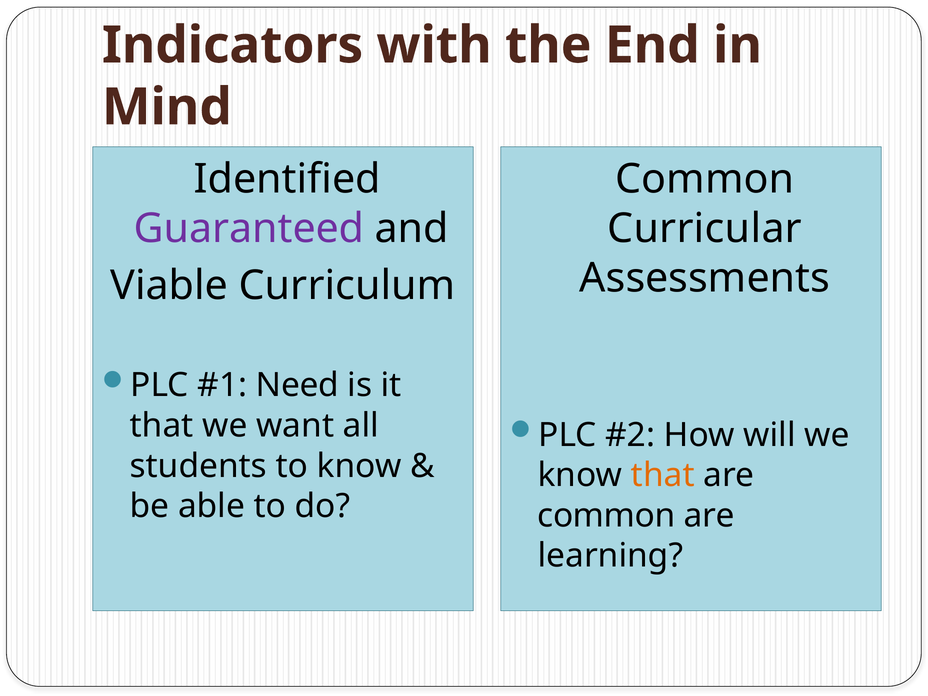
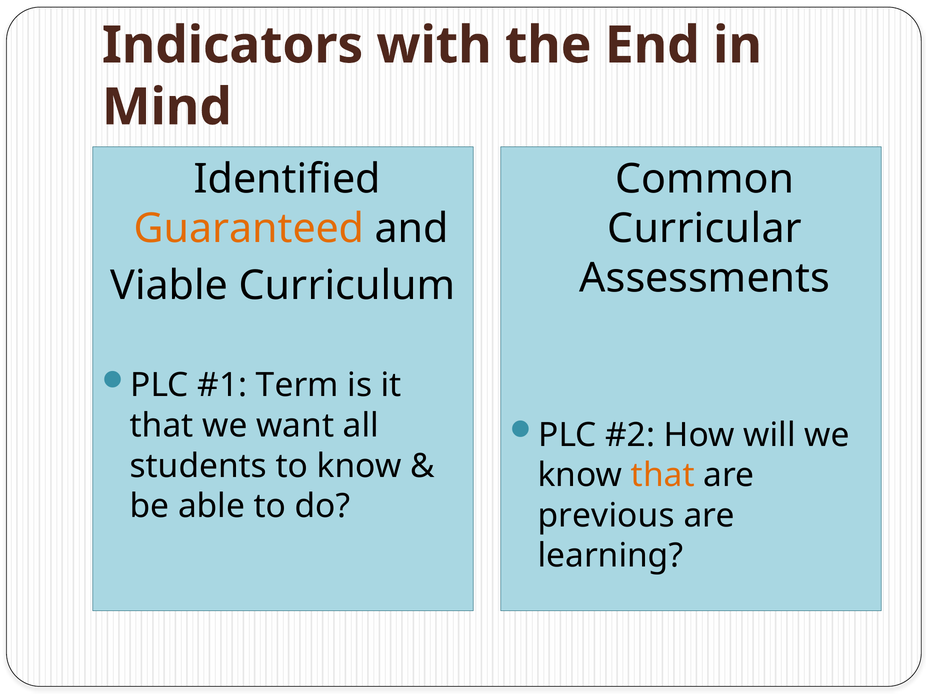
Guaranteed colour: purple -> orange (249, 229)
Need: Need -> Term (297, 385)
common: common -> previous (606, 516)
